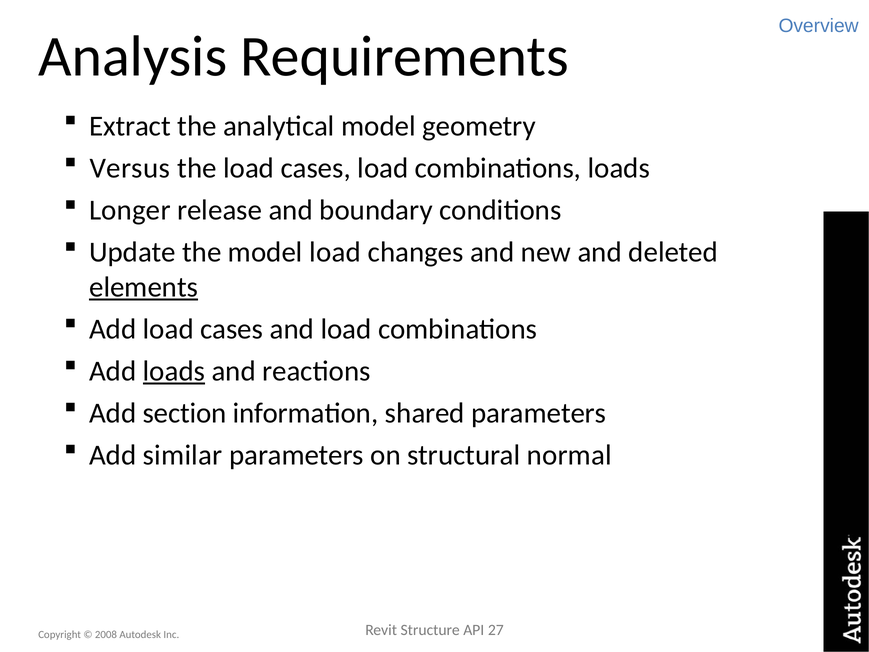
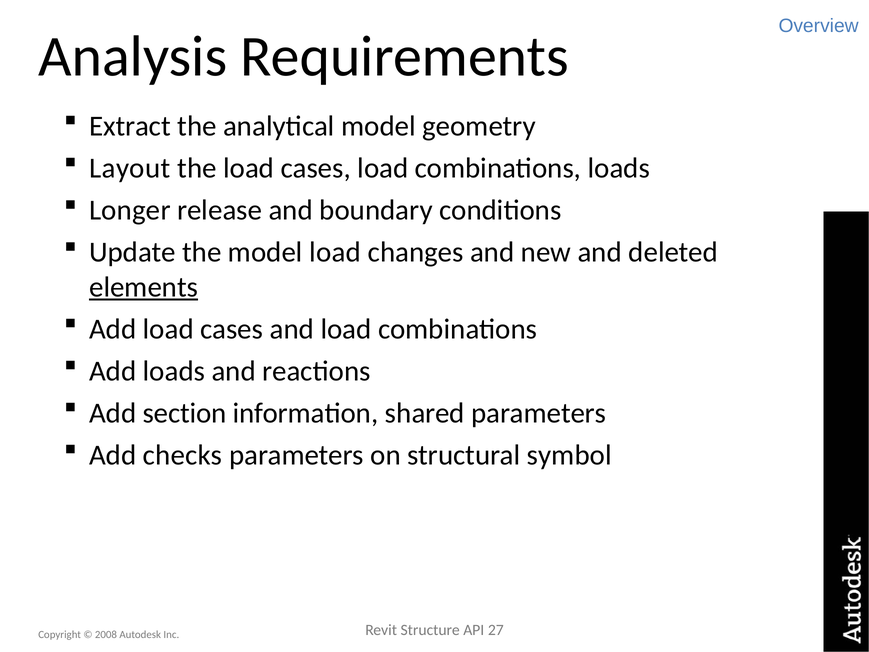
Versus: Versus -> Layout (130, 168)
loads underline: present -> none (174, 371)
similar: similar -> checks (183, 455)
normal: normal -> symbol (569, 455)
